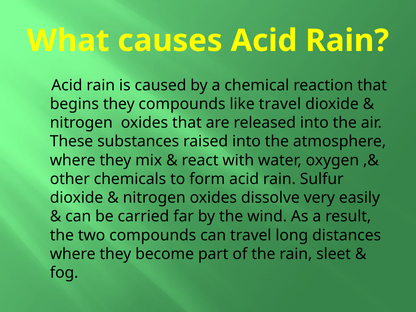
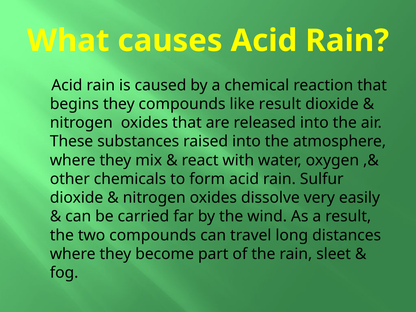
like travel: travel -> result (280, 104)
